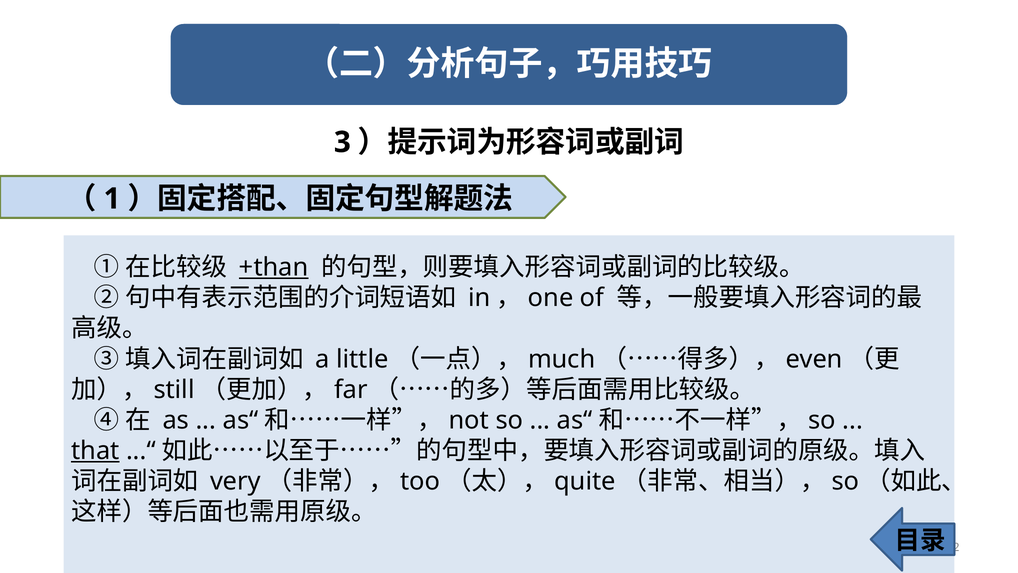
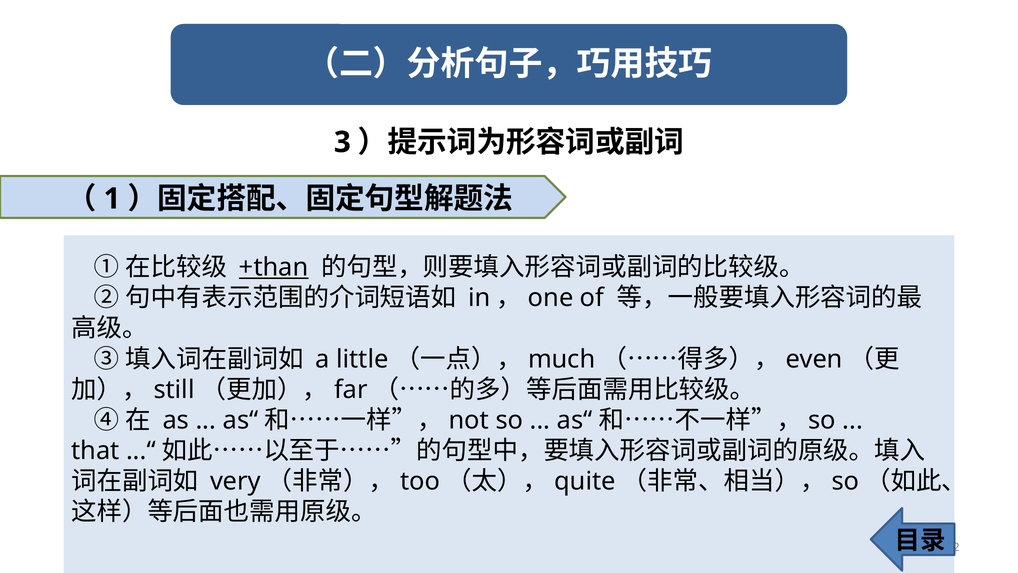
that underline: present -> none (95, 450)
